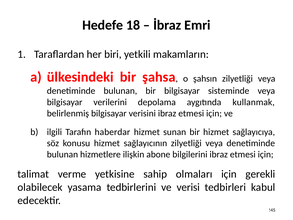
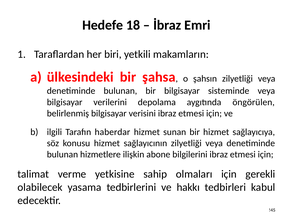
kullanmak: kullanmak -> öngörülen (254, 102)
verisi: verisi -> hakkı (188, 187)
